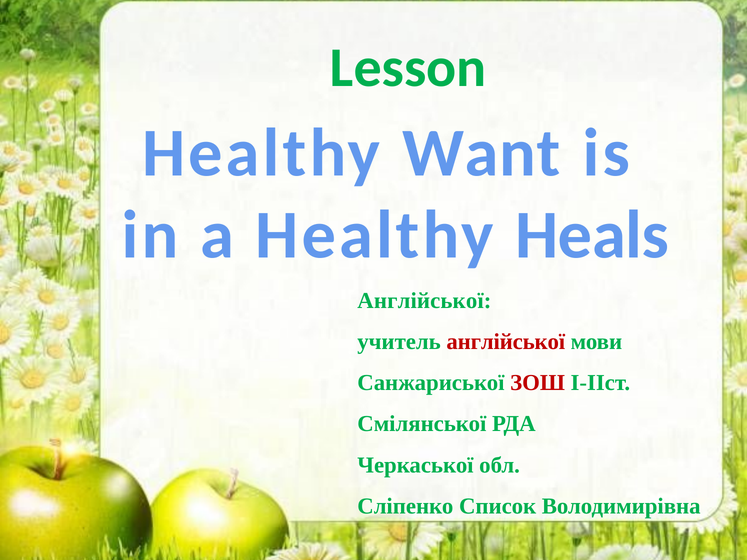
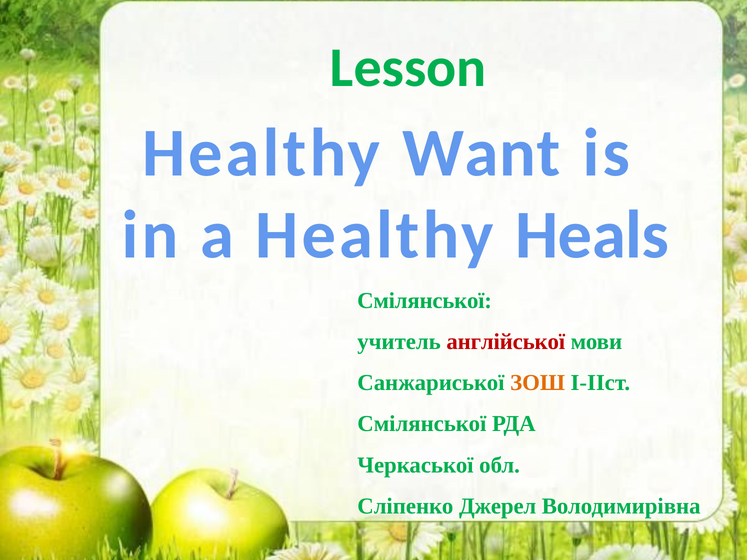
Англійської: Англійської -> Смілянської (425, 301)
ЗОШ colour: red -> orange (538, 383)
Список: Список -> Джерел (498, 506)
